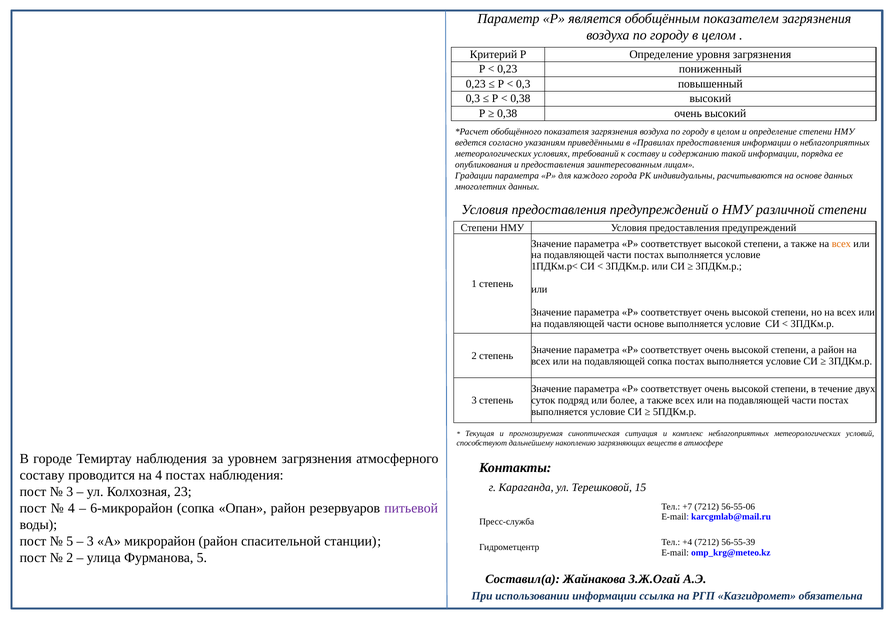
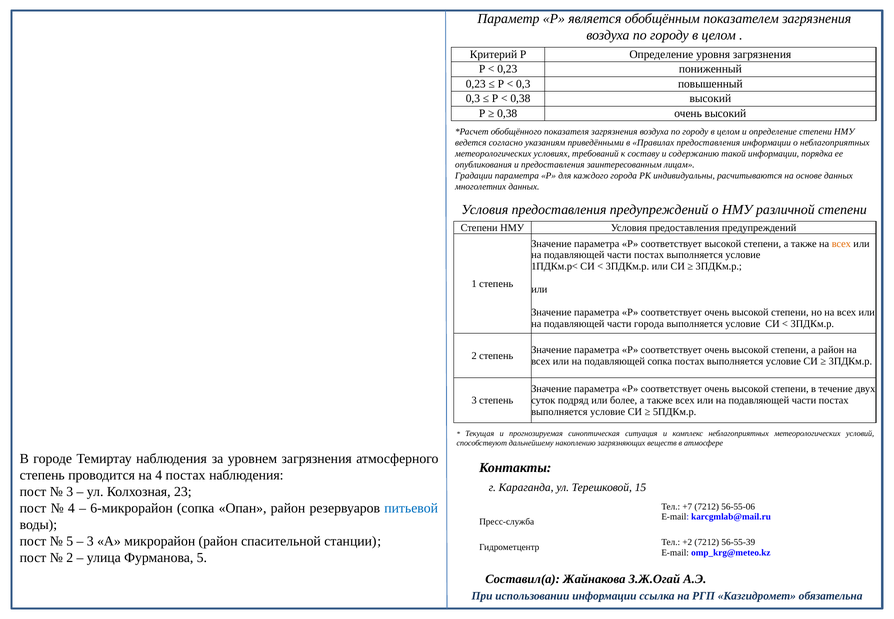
части основе: основе -> города (649, 324)
составу: составу -> степень (42, 475)
питьевой colour: purple -> blue (411, 508)
+4: +4 -> +2 (687, 542)
